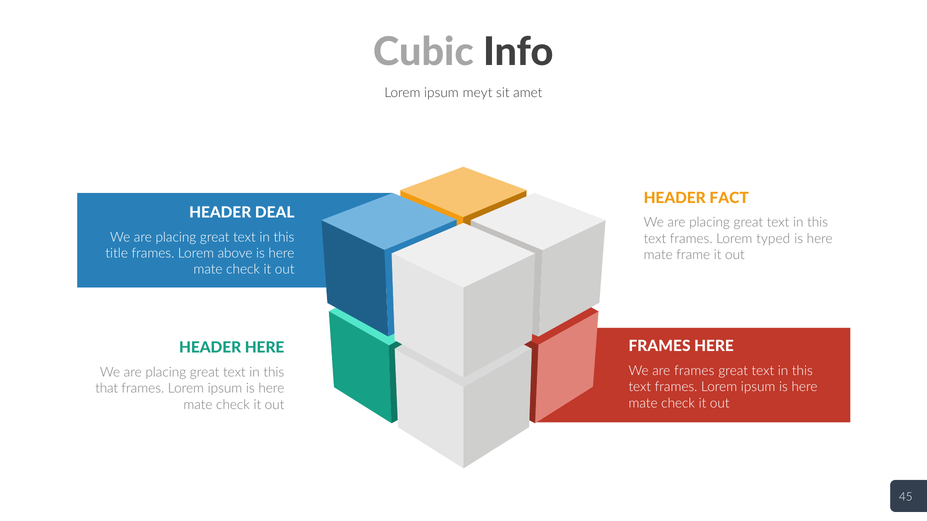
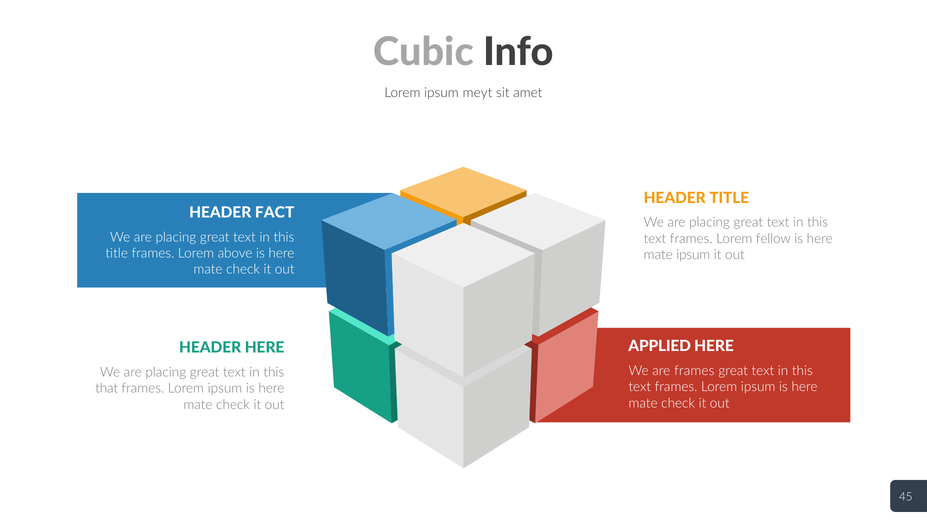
HEADER FACT: FACT -> TITLE (729, 198)
DEAL: DEAL -> FACT (275, 213)
typed: typed -> fellow (773, 239)
mate frame: frame -> ipsum (693, 255)
FRAMES: FRAMES -> APPLIED (660, 347)
